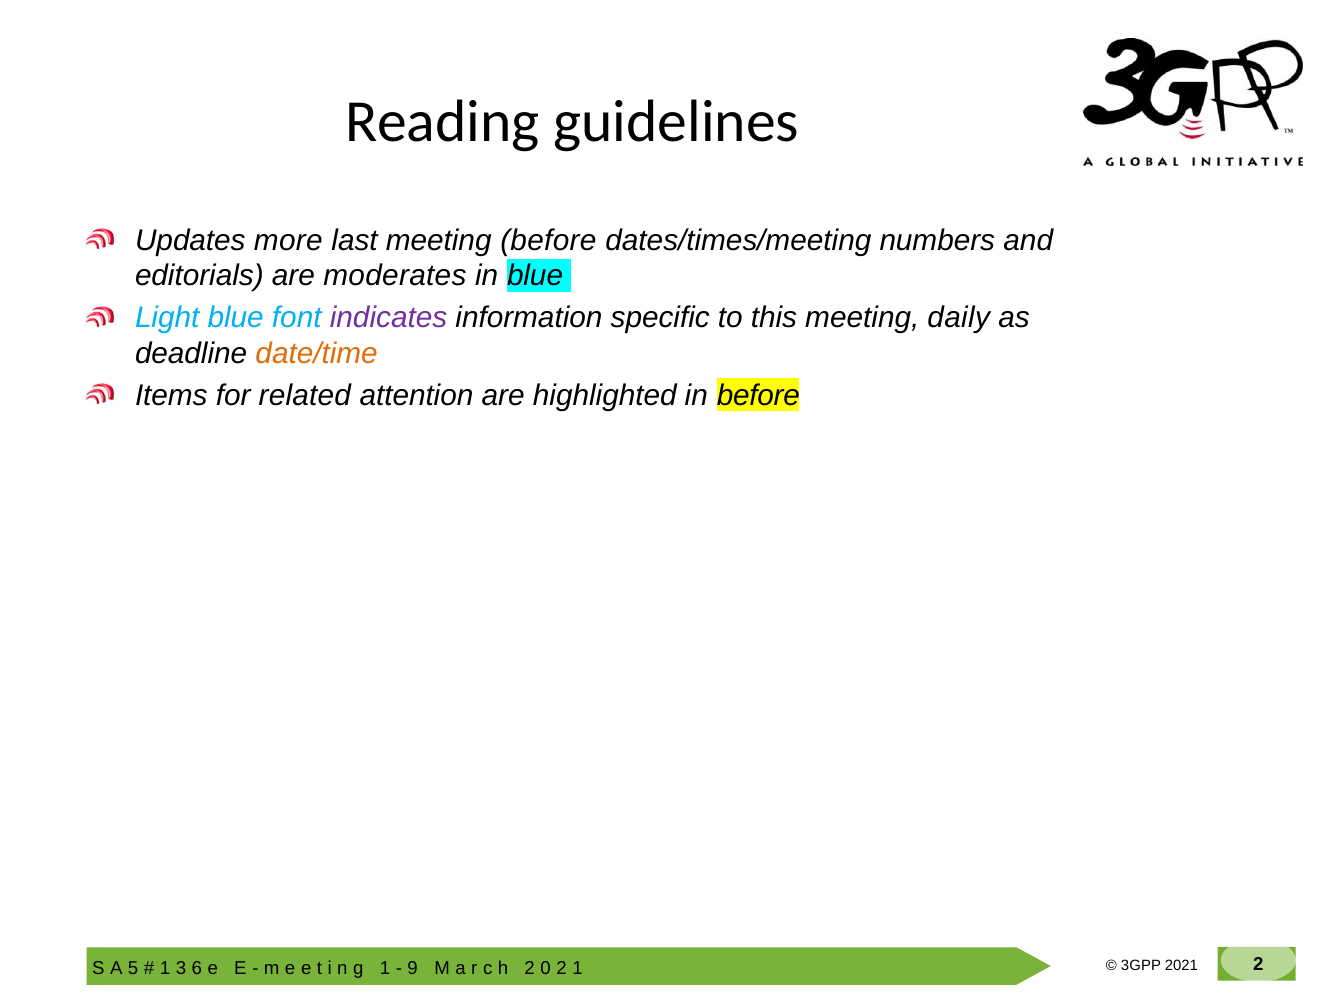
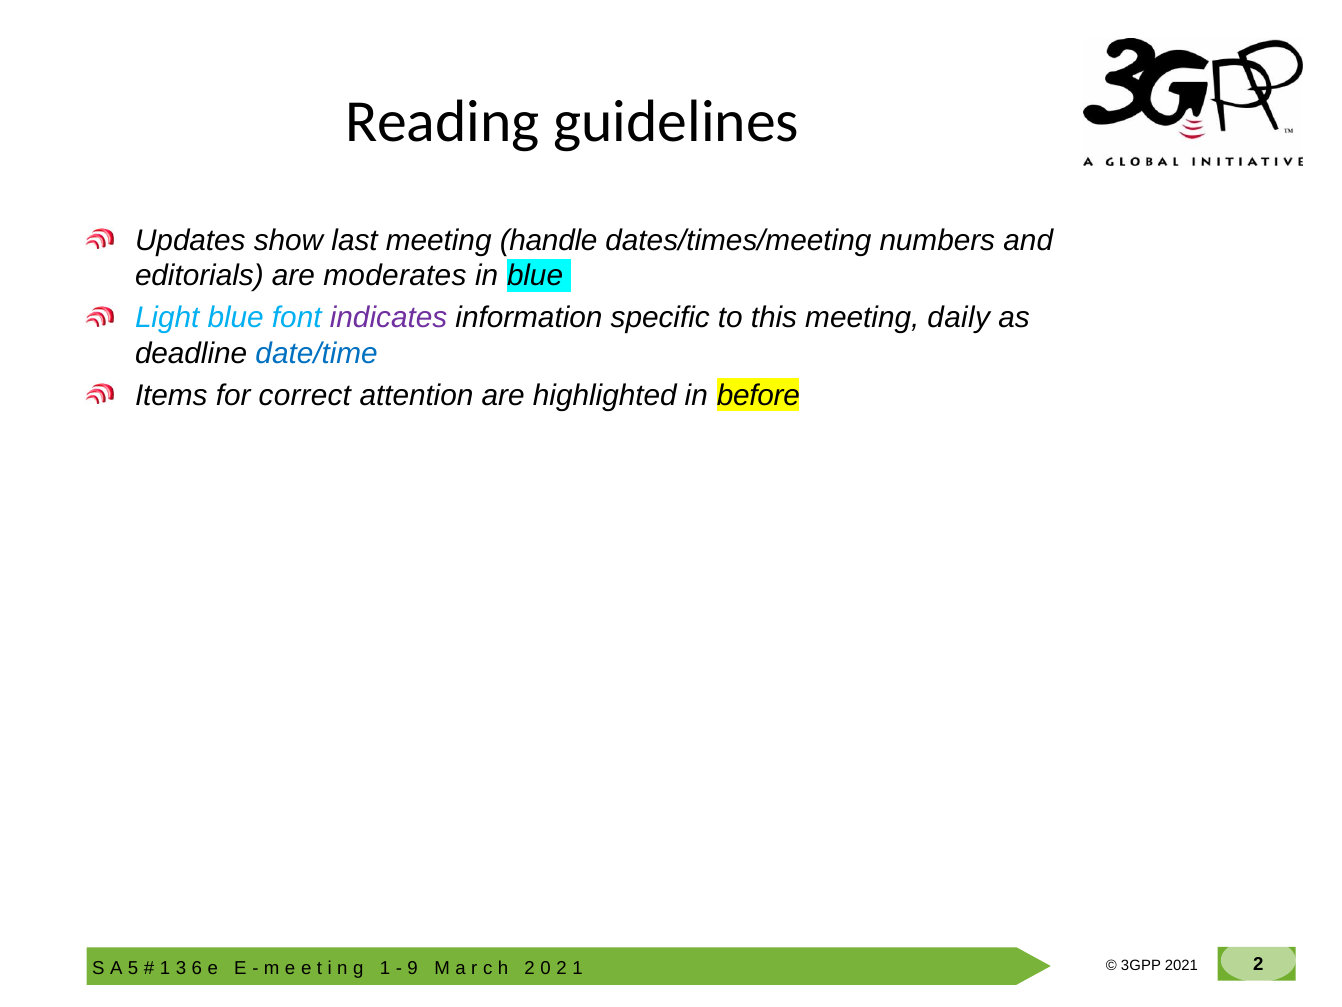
more: more -> show (289, 240)
meeting before: before -> handle (549, 240)
date/time colour: orange -> blue (317, 353)
related: related -> correct (305, 395)
